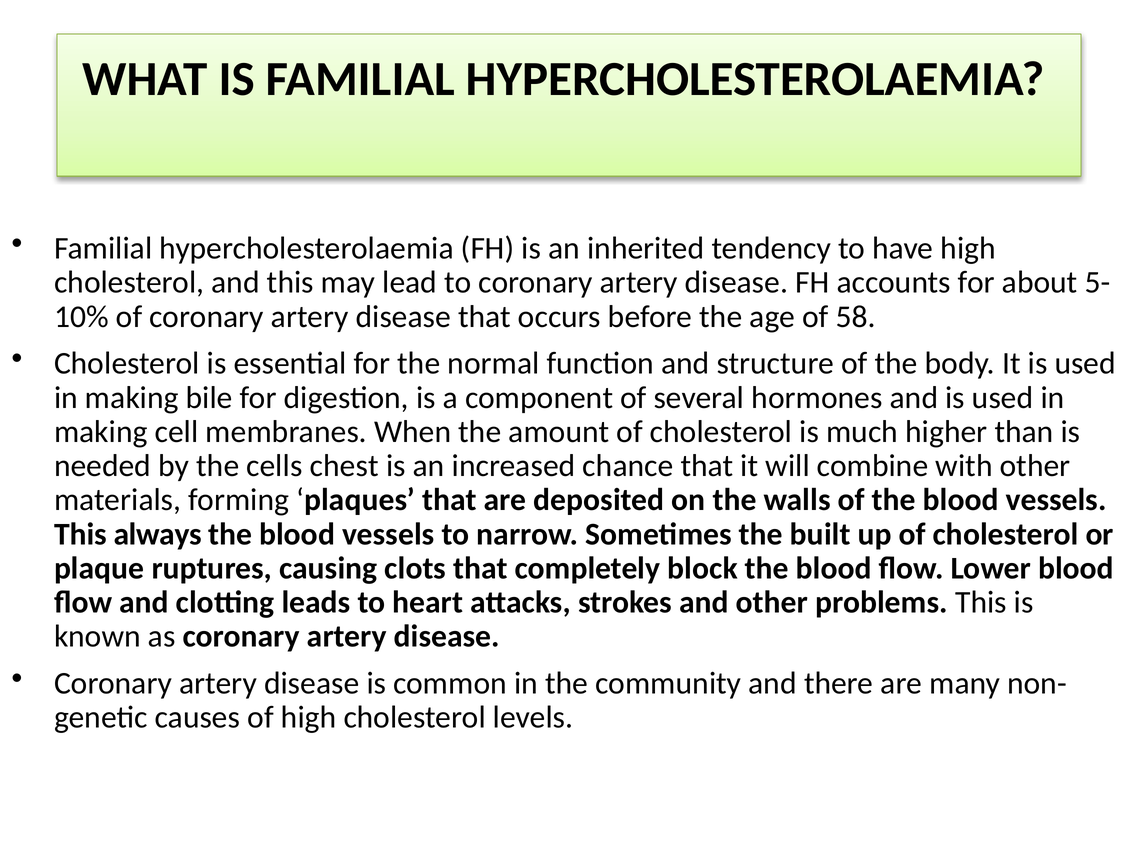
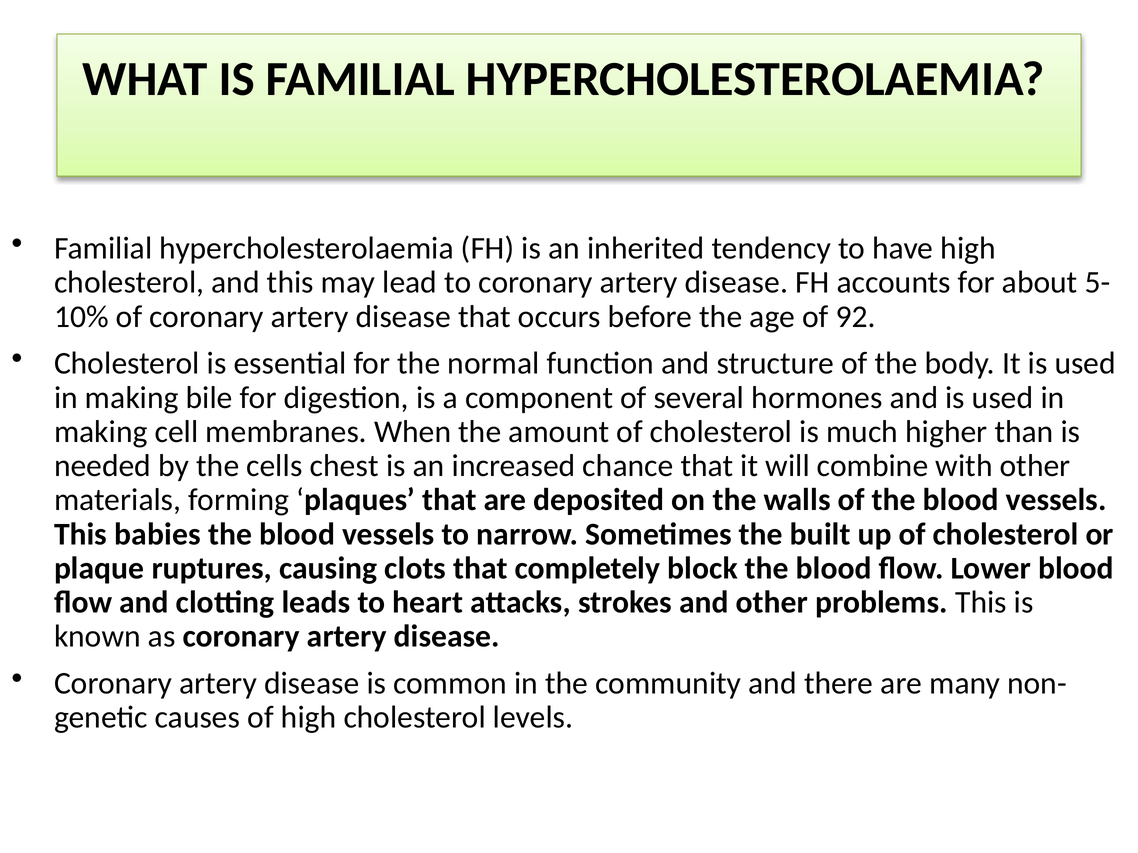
58: 58 -> 92 (856, 317)
always: always -> babies (157, 534)
